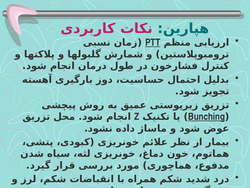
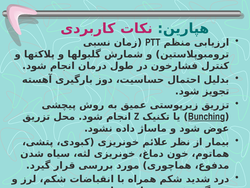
PTT underline: present -> none (153, 42)
